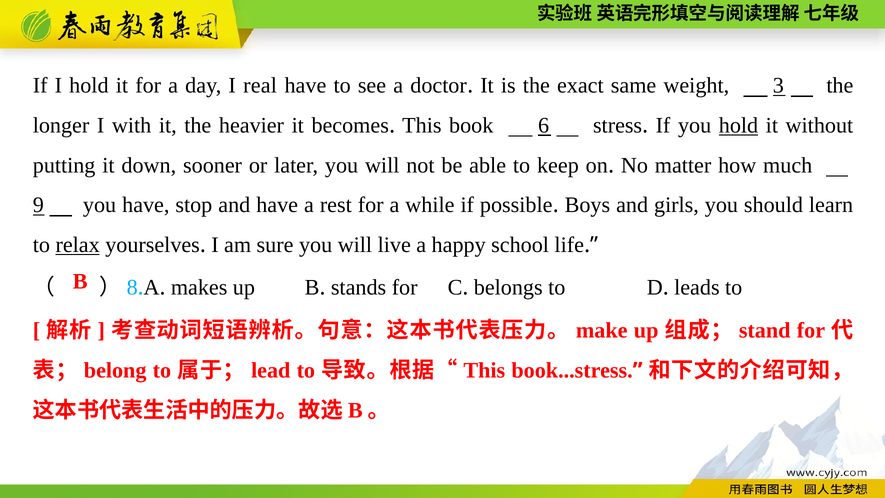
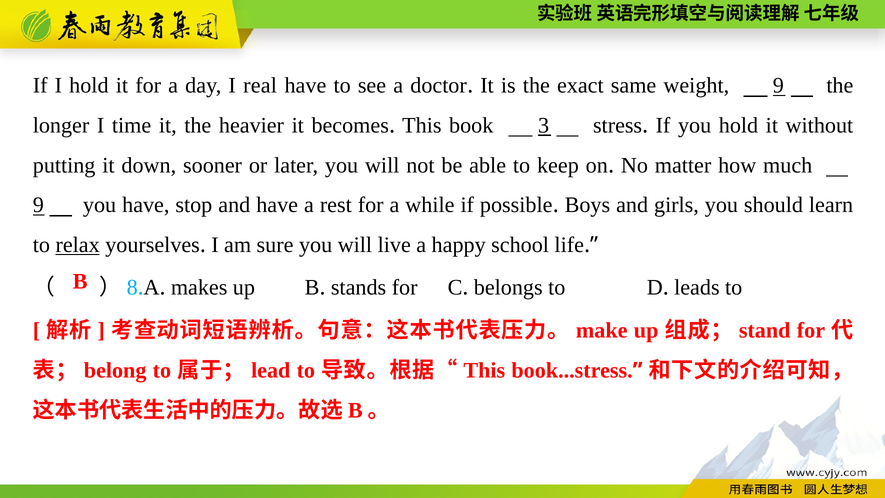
weight 3: 3 -> 9 (778, 86)
with: with -> time (132, 125)
6: 6 -> 3 (544, 125)
hold underline: present -> none (738, 125)
